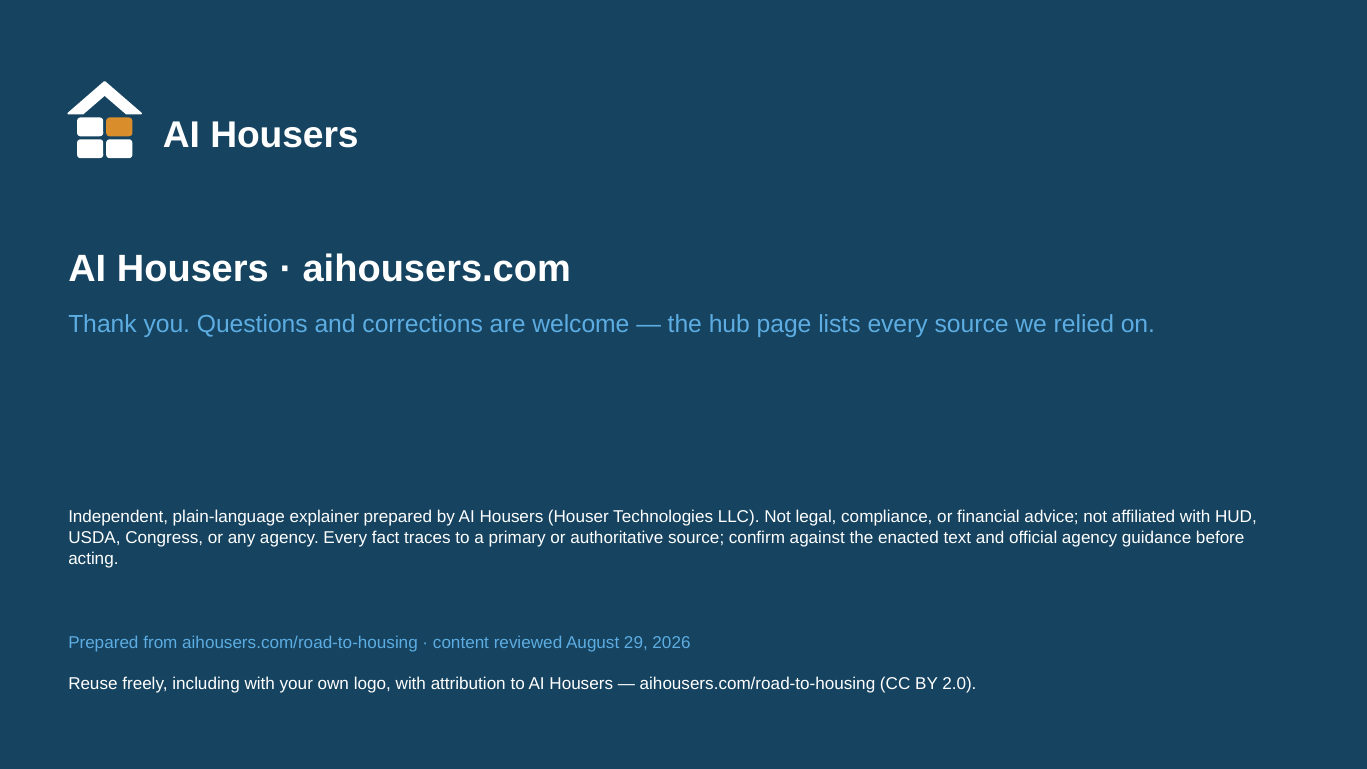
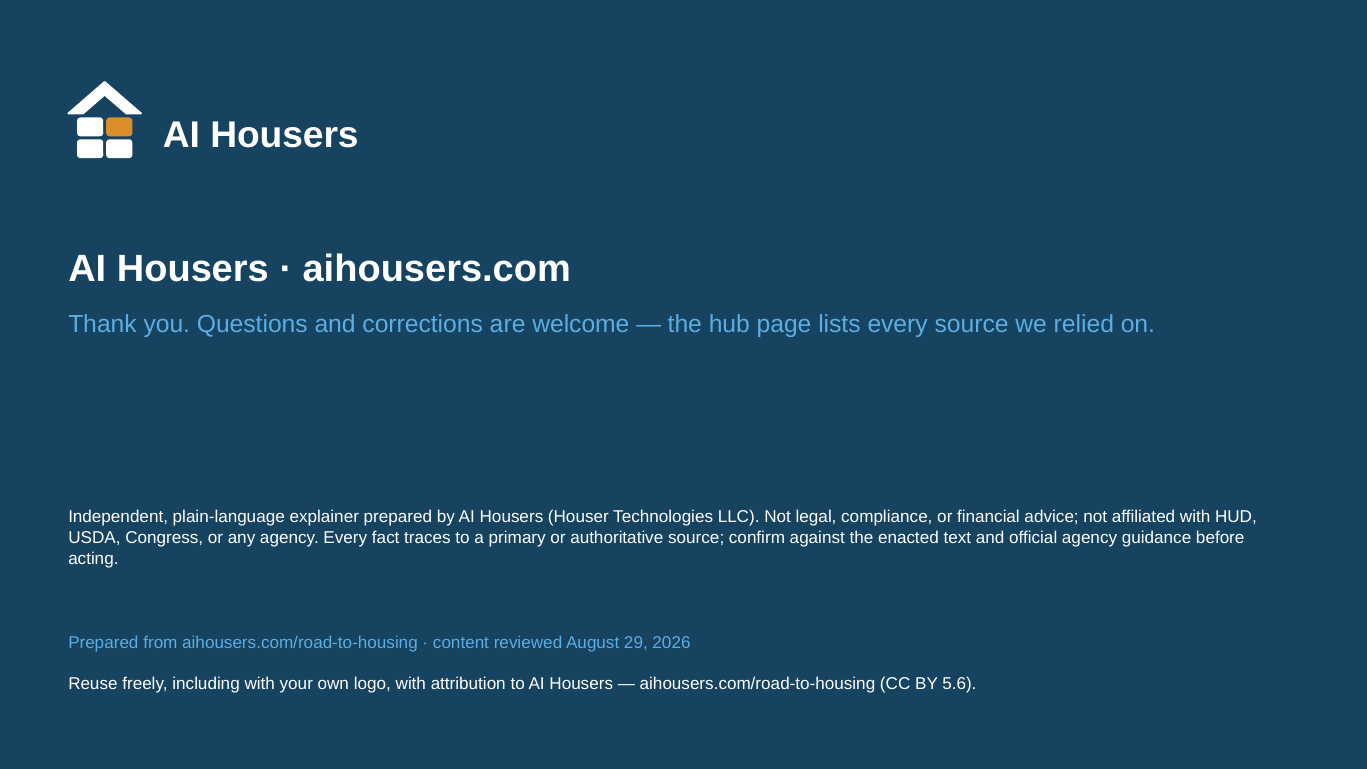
2.0: 2.0 -> 5.6 (959, 684)
